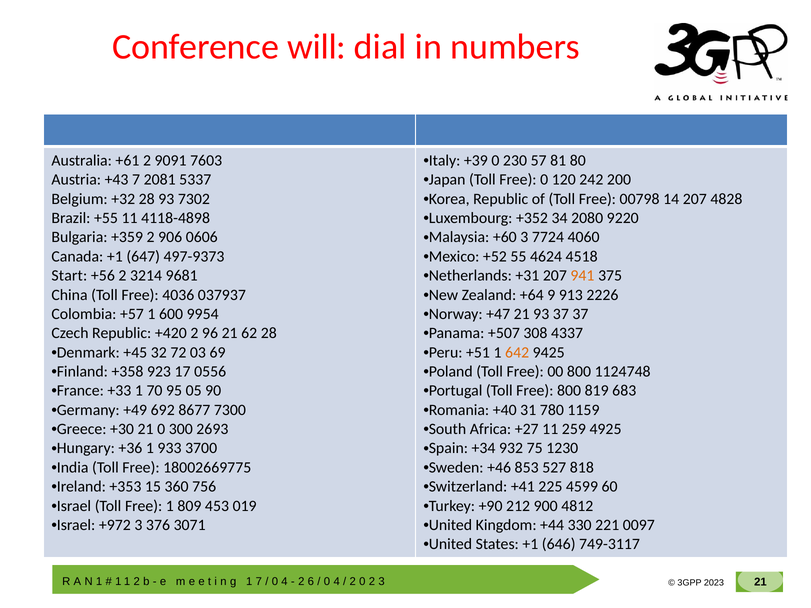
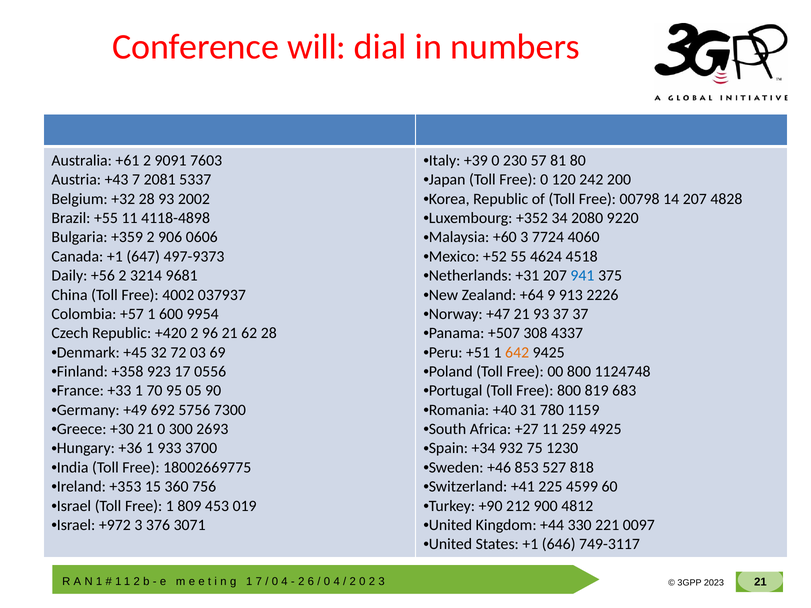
7302: 7302 -> 2002 (194, 199)
941 colour: orange -> blue (582, 276)
Start: Start -> Daily (69, 276)
4036: 4036 -> 4002 (178, 295)
8677: 8677 -> 5756 (194, 410)
